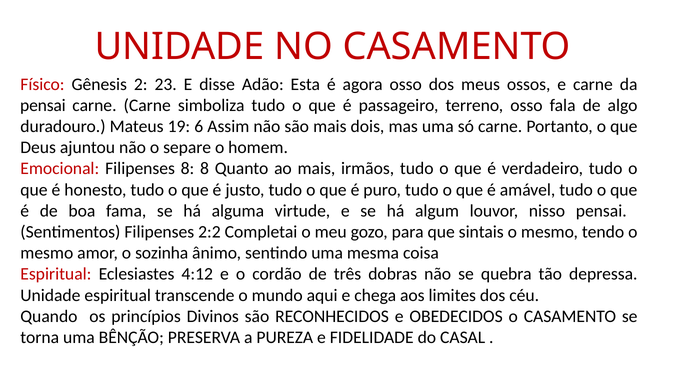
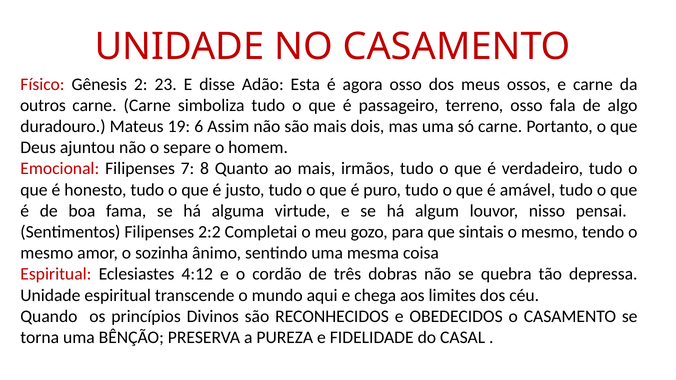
pensai: pensai -> outros (43, 105)
Filipenses 8: 8 -> 7 (188, 169)
